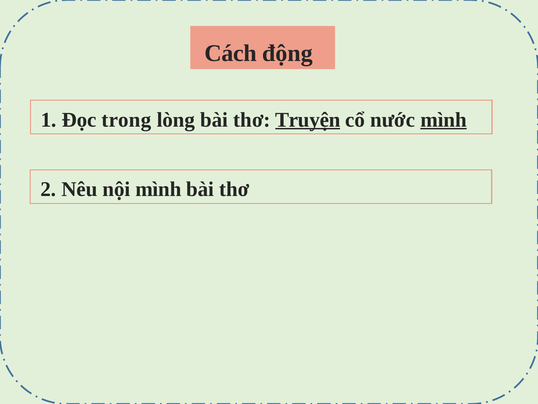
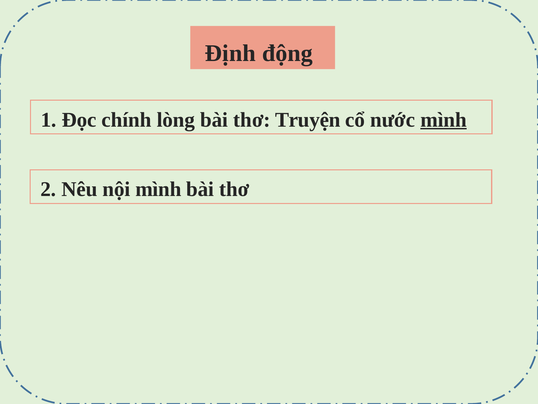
Cách: Cách -> Định (230, 53)
trong: trong -> chính (127, 120)
Truyện underline: present -> none (308, 120)
